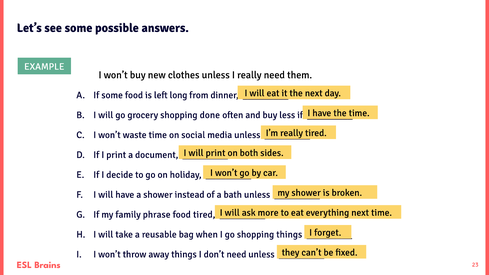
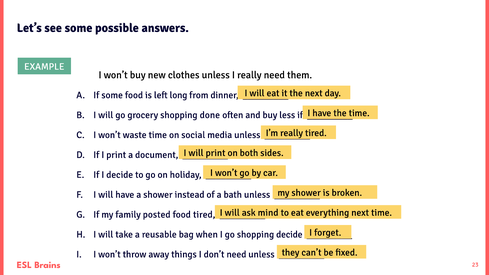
more: more -> mind (268, 213)
phrase: phrase -> posted (157, 215)
shopping things: things -> decide (289, 234)
